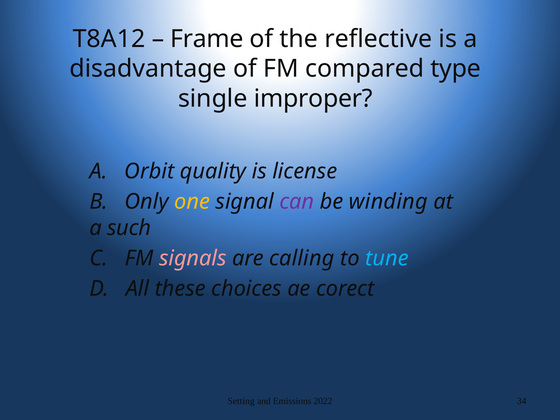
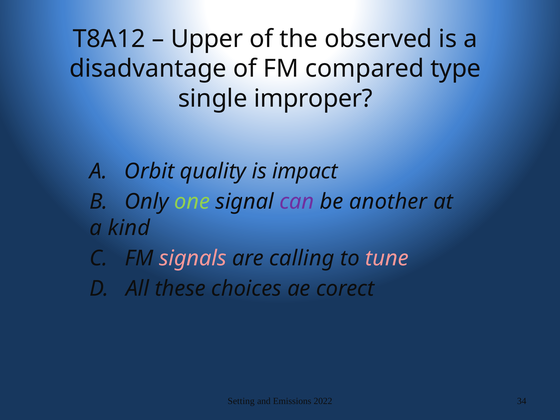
Frame: Frame -> Upper (207, 39)
reflective: reflective -> observed (378, 39)
license: license -> impact (305, 171)
one colour: yellow -> light green (192, 202)
winding: winding -> another (388, 202)
such: such -> kind (129, 228)
tune colour: light blue -> pink (387, 258)
